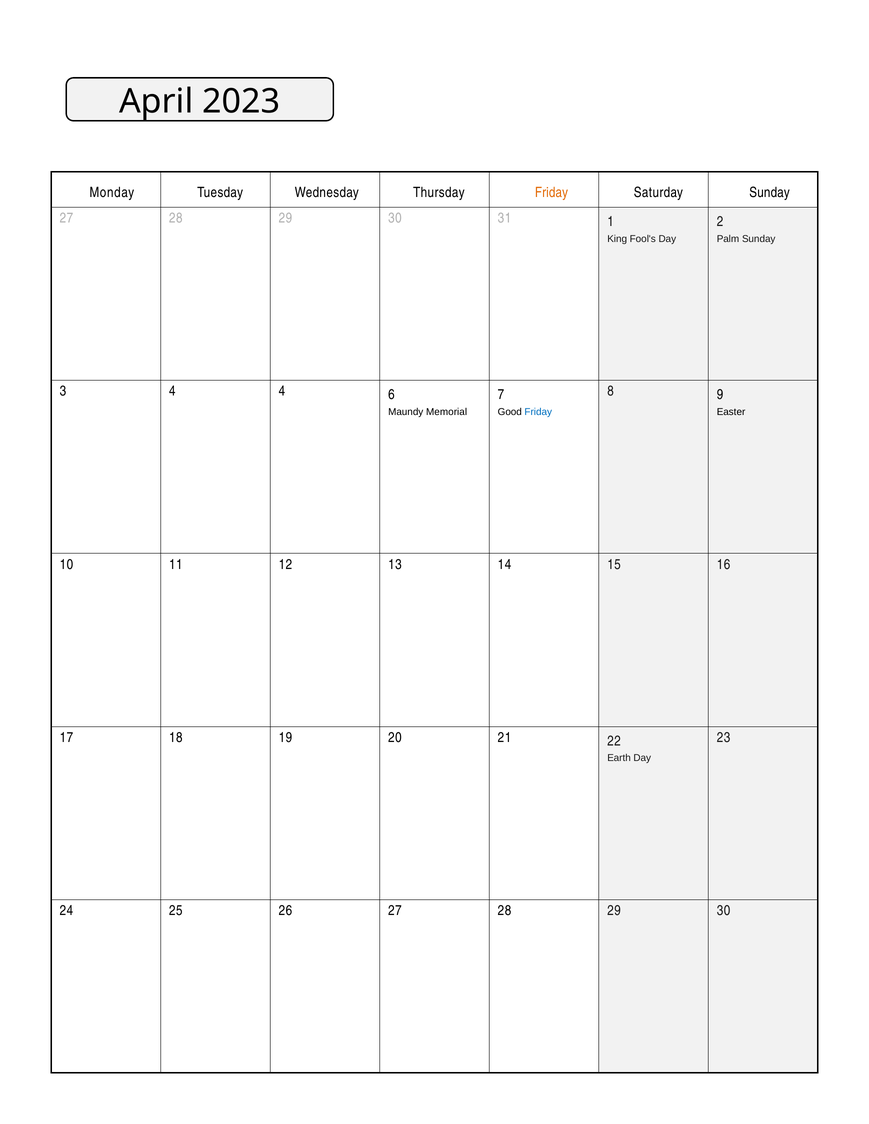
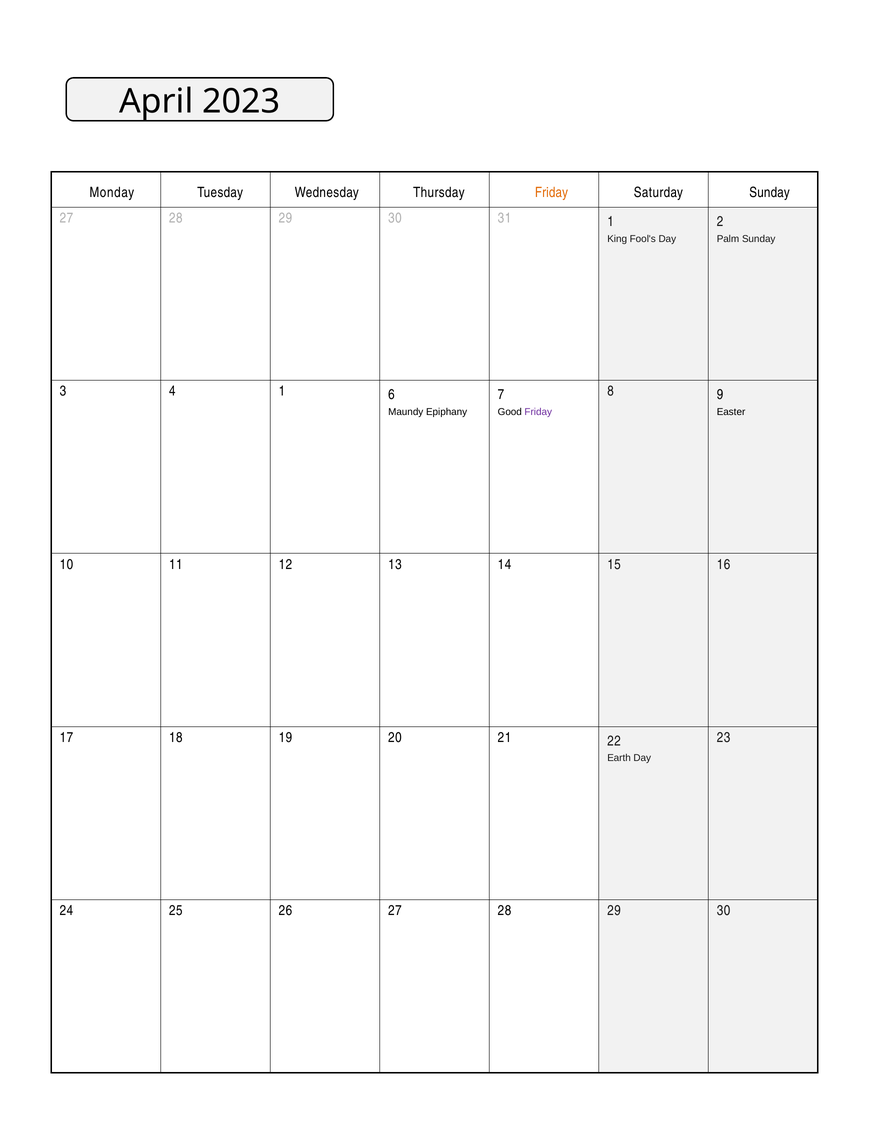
4 4: 4 -> 1 (282, 391)
Memorial: Memorial -> Epiphany (447, 412)
Friday colour: blue -> purple (538, 412)
